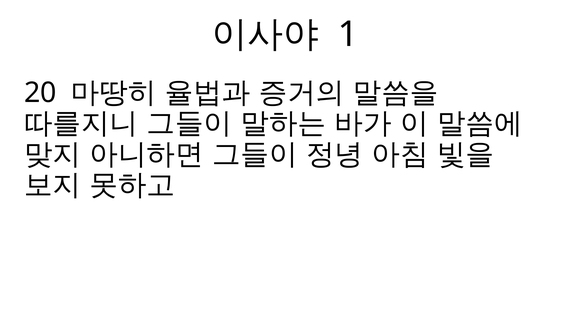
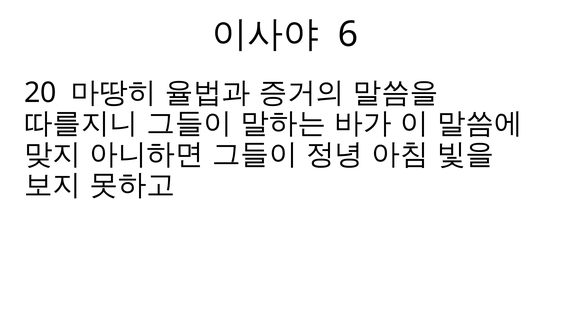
1: 1 -> 6 (348, 34)
